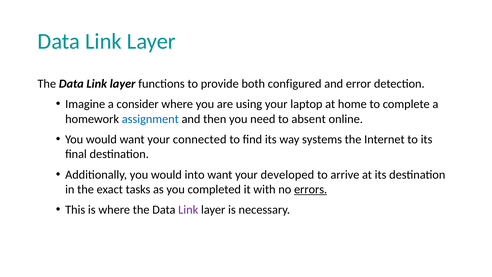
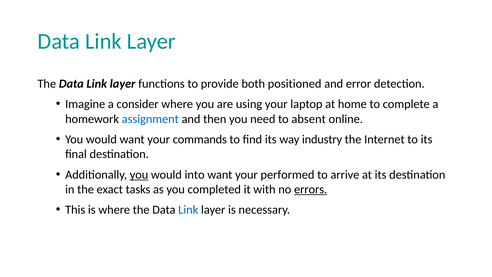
configured: configured -> positioned (295, 84)
connected: connected -> commands (200, 139)
systems: systems -> industry (322, 139)
you underline: none -> present (139, 174)
developed: developed -> performed (287, 174)
Link colour: purple -> blue (188, 210)
